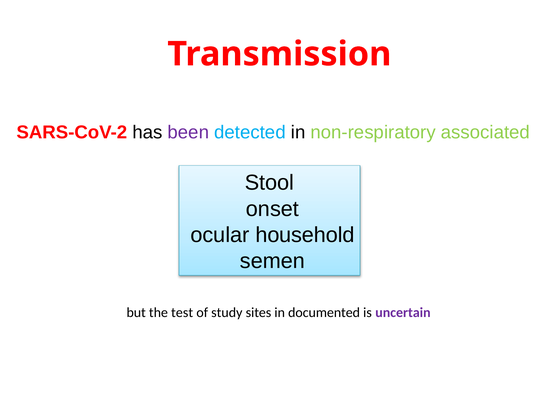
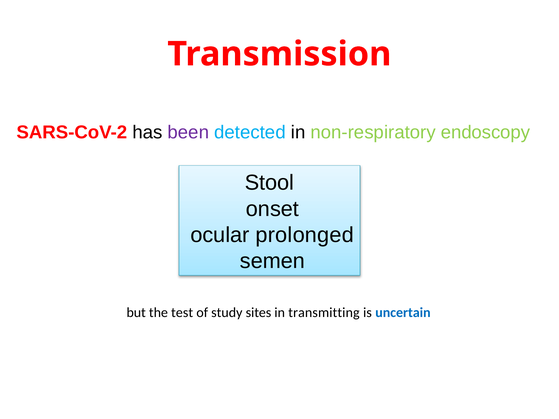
associated: associated -> endoscopy (485, 132)
household: household -> prolonged (305, 235)
documented: documented -> transmitting (324, 313)
uncertain colour: purple -> blue (403, 313)
